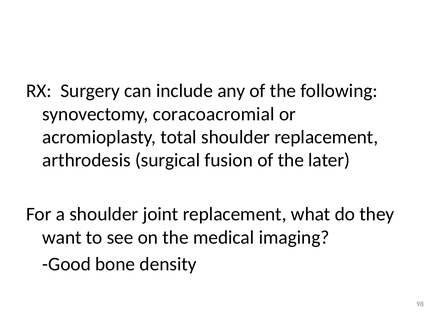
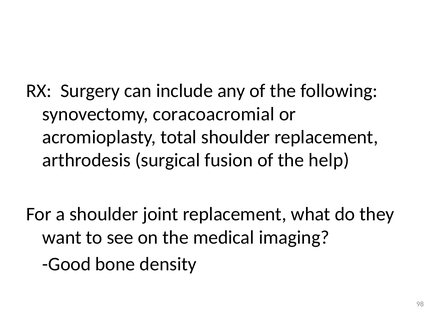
later: later -> help (329, 161)
